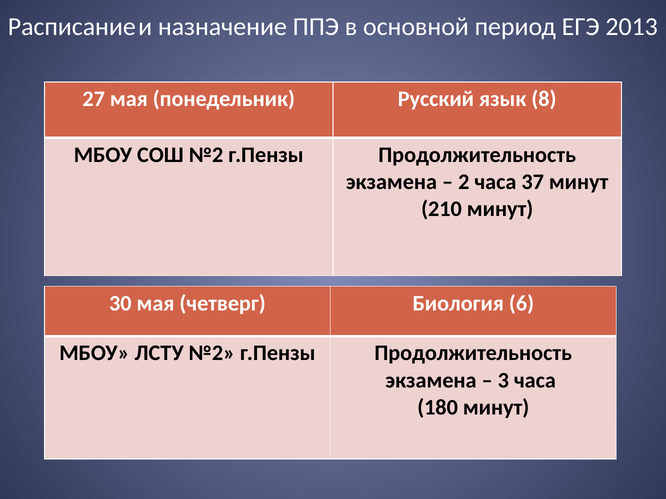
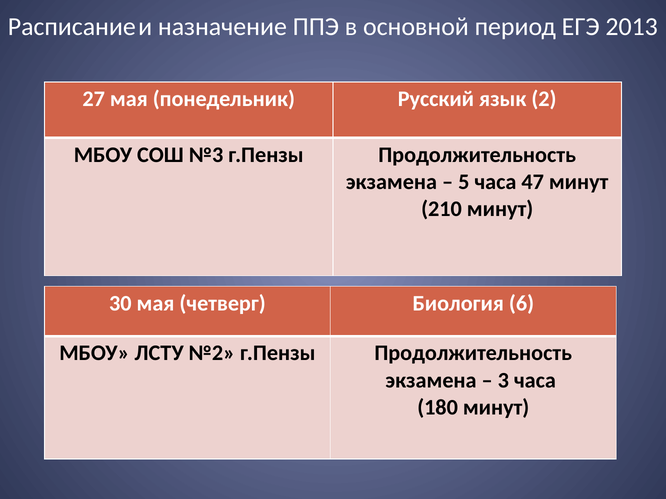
8: 8 -> 2 (544, 99)
СОШ №2: №2 -> №3 (206, 155)
2: 2 -> 5 (464, 182)
37: 37 -> 47 (533, 182)
